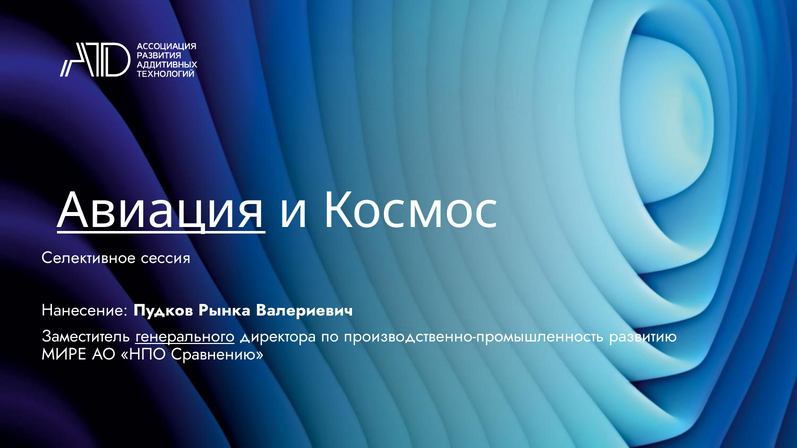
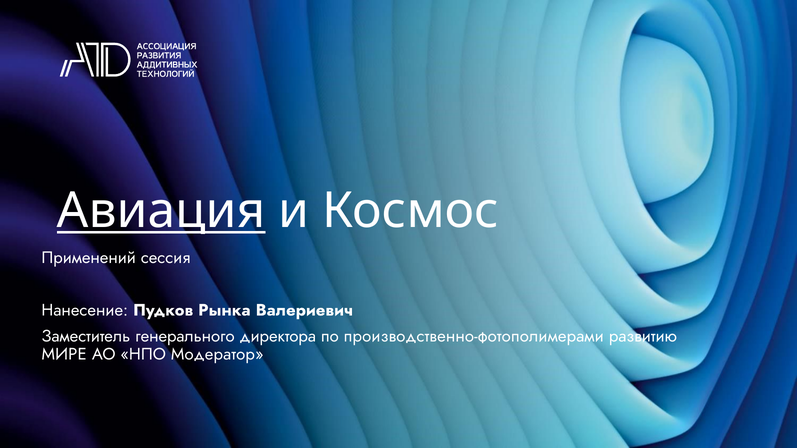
Селективное: Селективное -> Применений (89, 258)
генерального underline: present -> none (185, 337)
производственно-промышленность: производственно-промышленность -> производственно-фотополимерами (474, 337)
Сравнению: Сравнению -> Модератор (217, 354)
